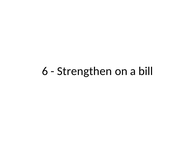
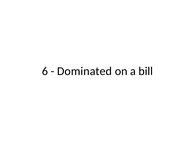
Strengthen: Strengthen -> Dominated (85, 71)
